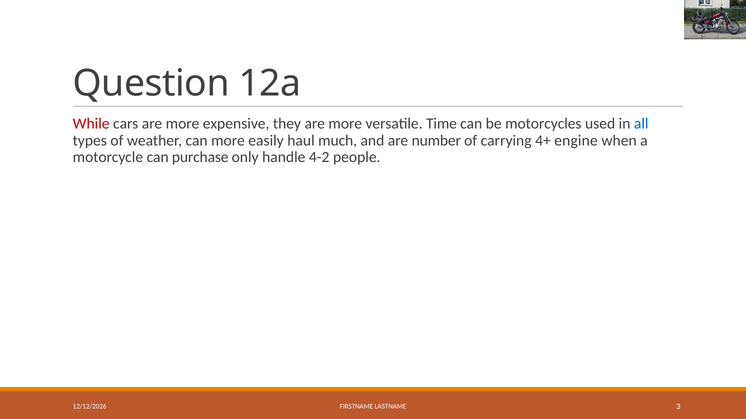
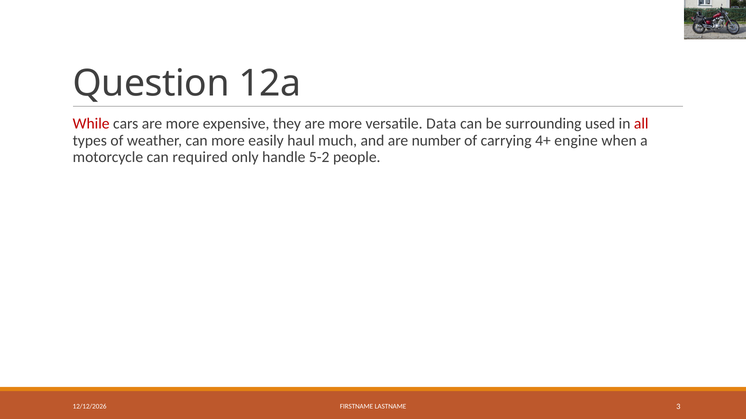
Time: Time -> Data (441, 124)
motorcycles: motorcycles -> surrounding (543, 124)
all colour: blue -> red (641, 124)
purchase: purchase -> required (200, 158)
4-2: 4-2 -> 5-2 (319, 158)
